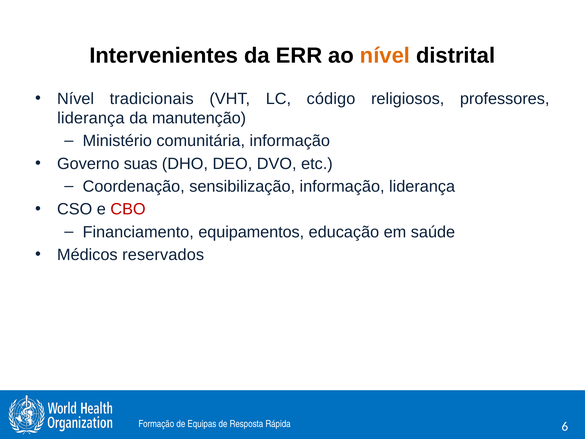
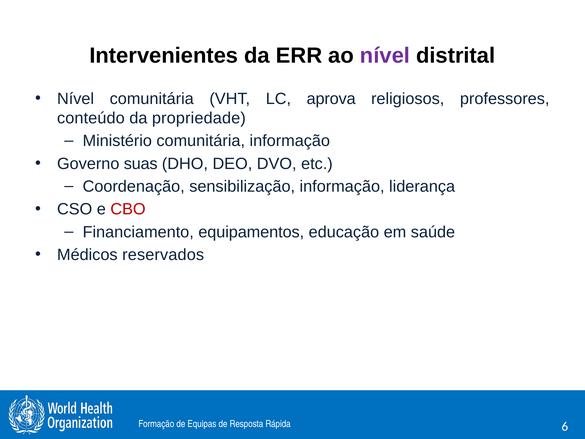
nível colour: orange -> purple (385, 56)
Nível tradicionais: tradicionais -> comunitária (152, 99)
código: código -> aprova (331, 99)
liderança: liderança -> conteúdo (91, 118)
manutenção: manutenção -> propriedade (199, 118)
